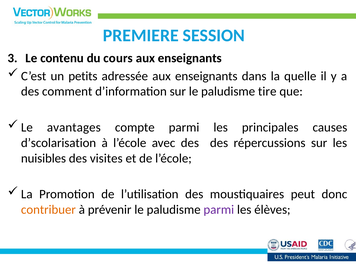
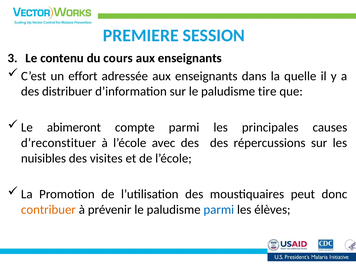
petits: petits -> effort (83, 76)
comment: comment -> distribuer (67, 91)
avantages: avantages -> abimeront (74, 127)
d’scolarisation: d’scolarisation -> d’reconstituer (58, 143)
parmi colour: purple -> blue (219, 210)
